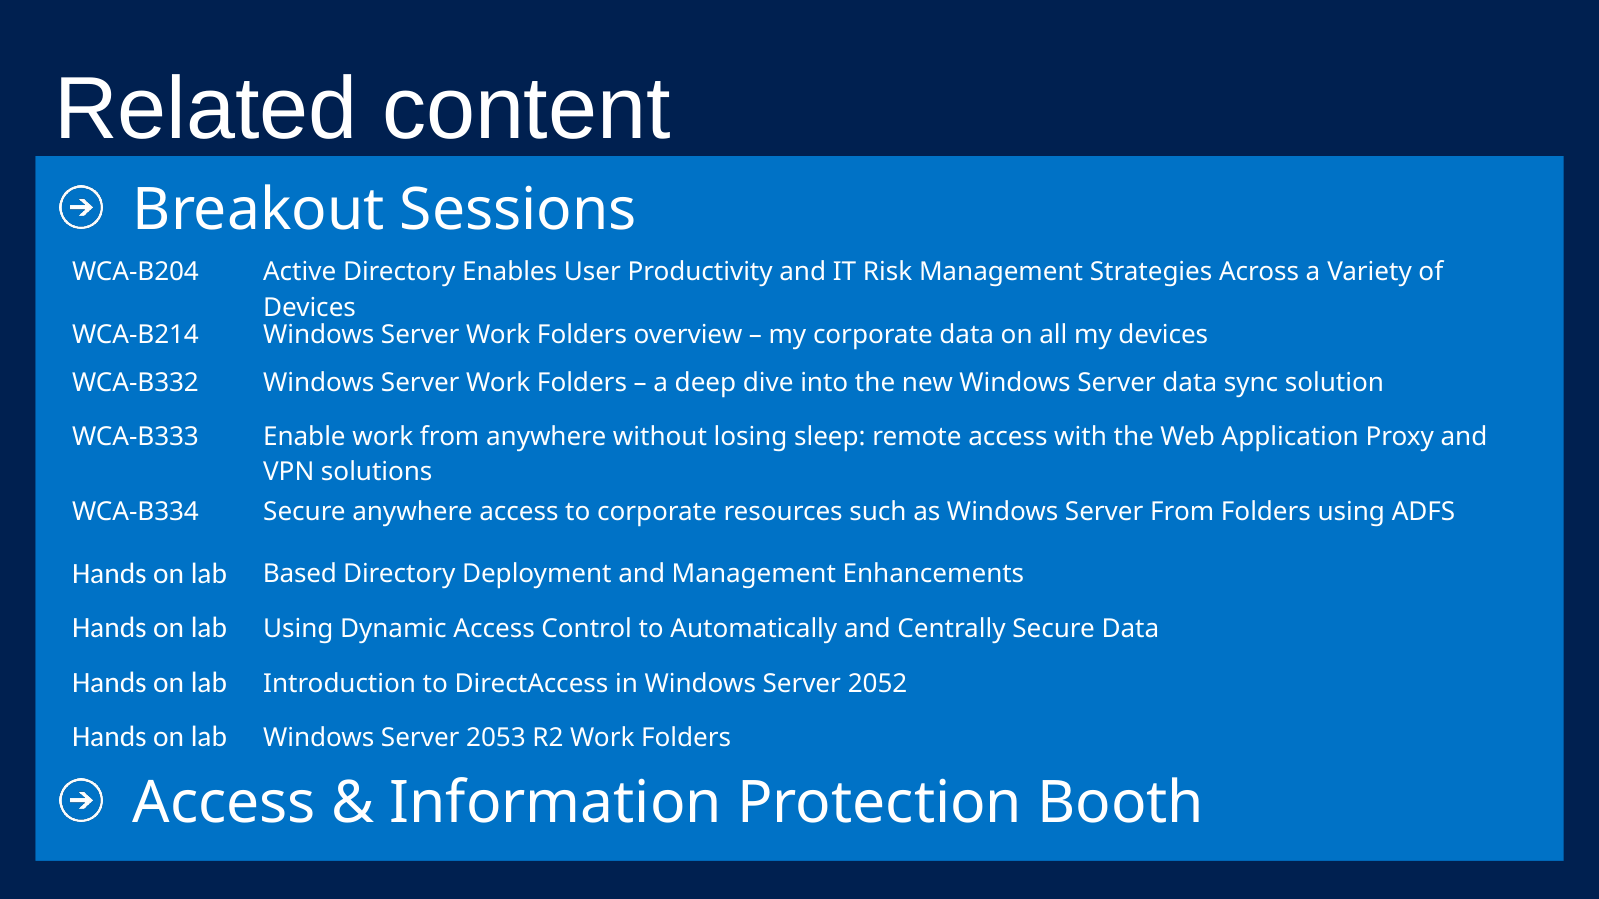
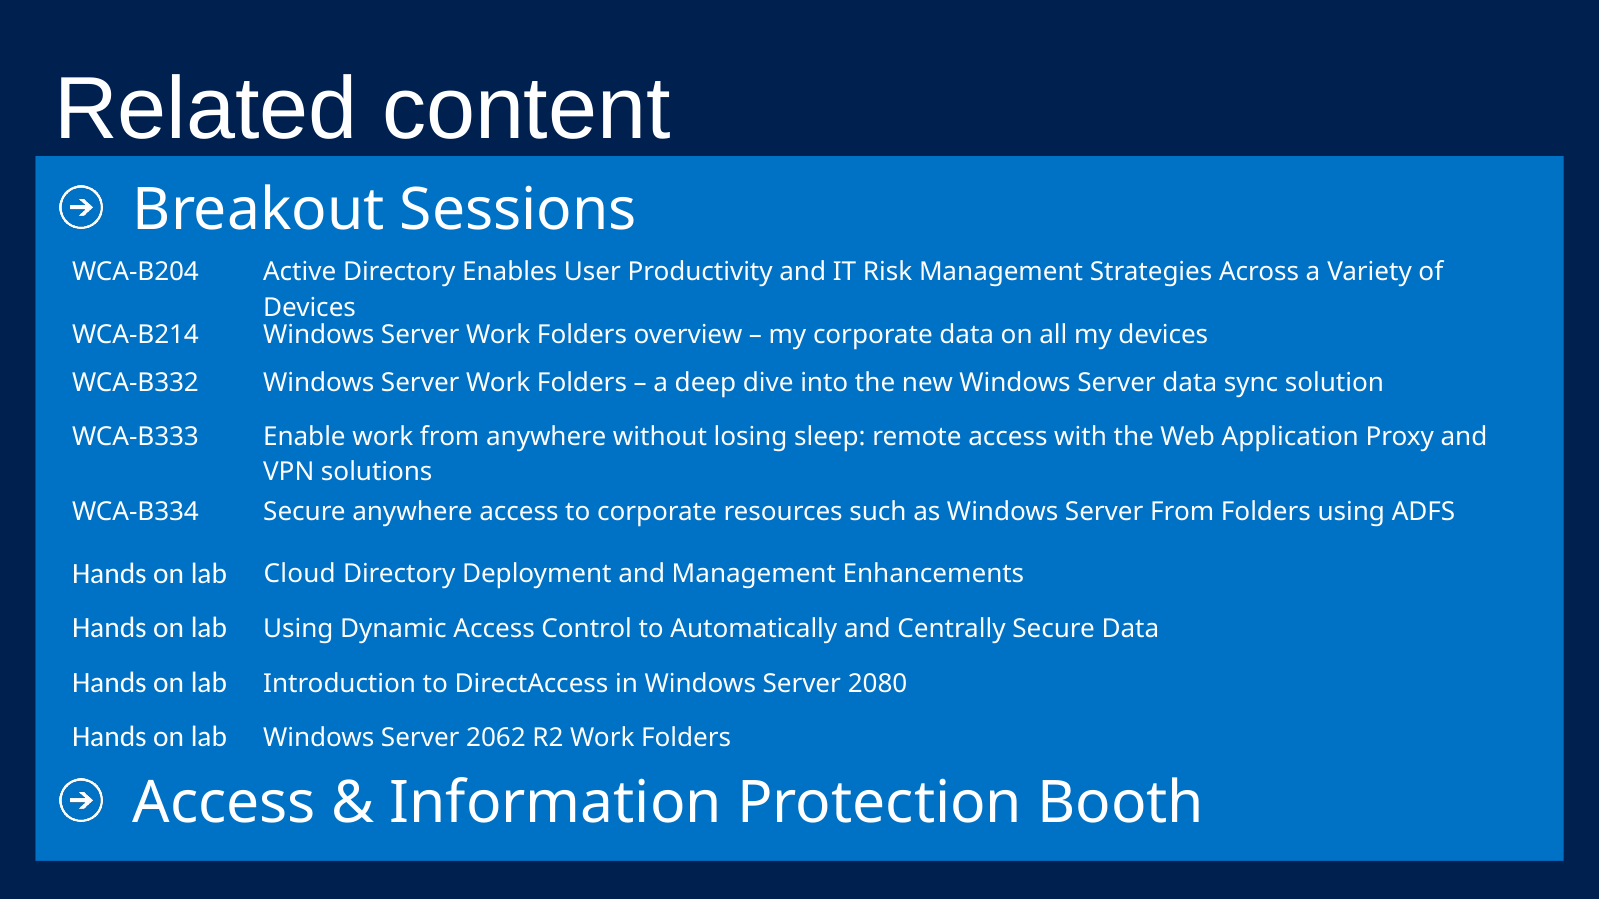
Based: Based -> Cloud (300, 575)
2052: 2052 -> 2080 (878, 684)
2053: 2053 -> 2062 (496, 738)
